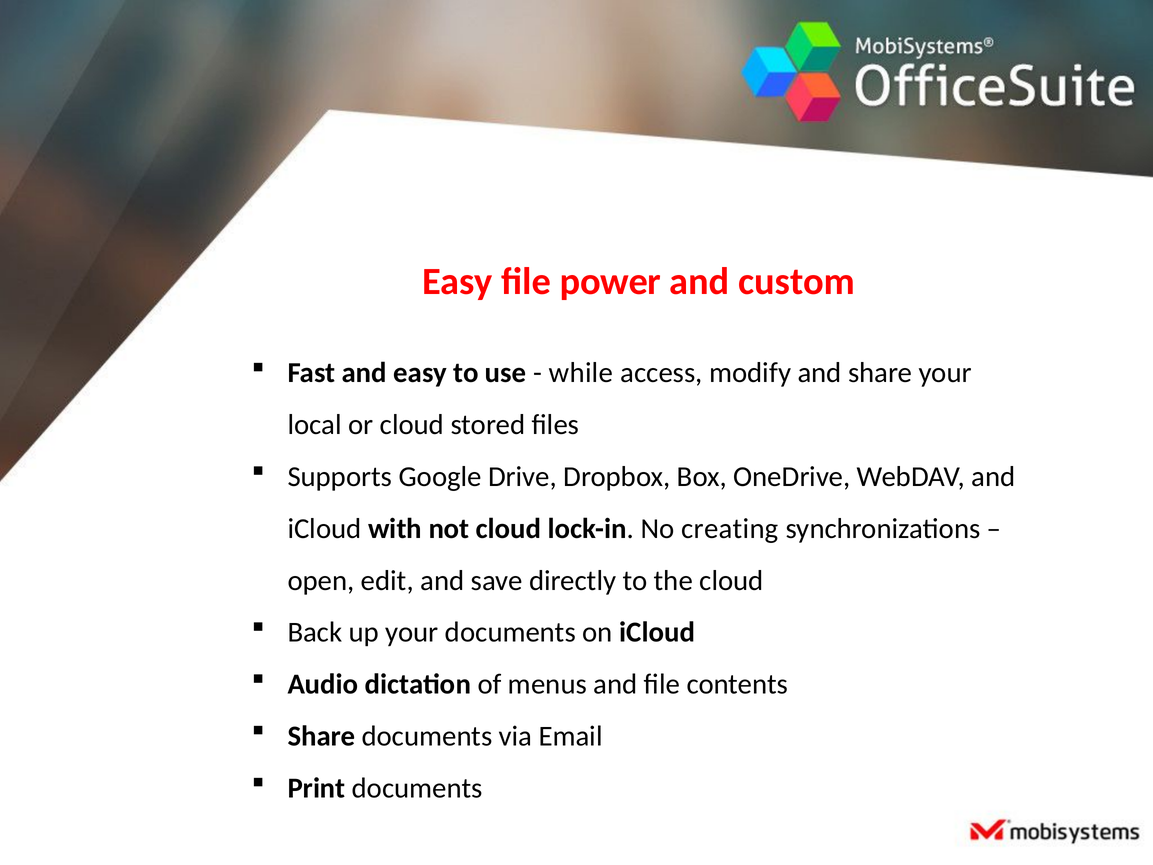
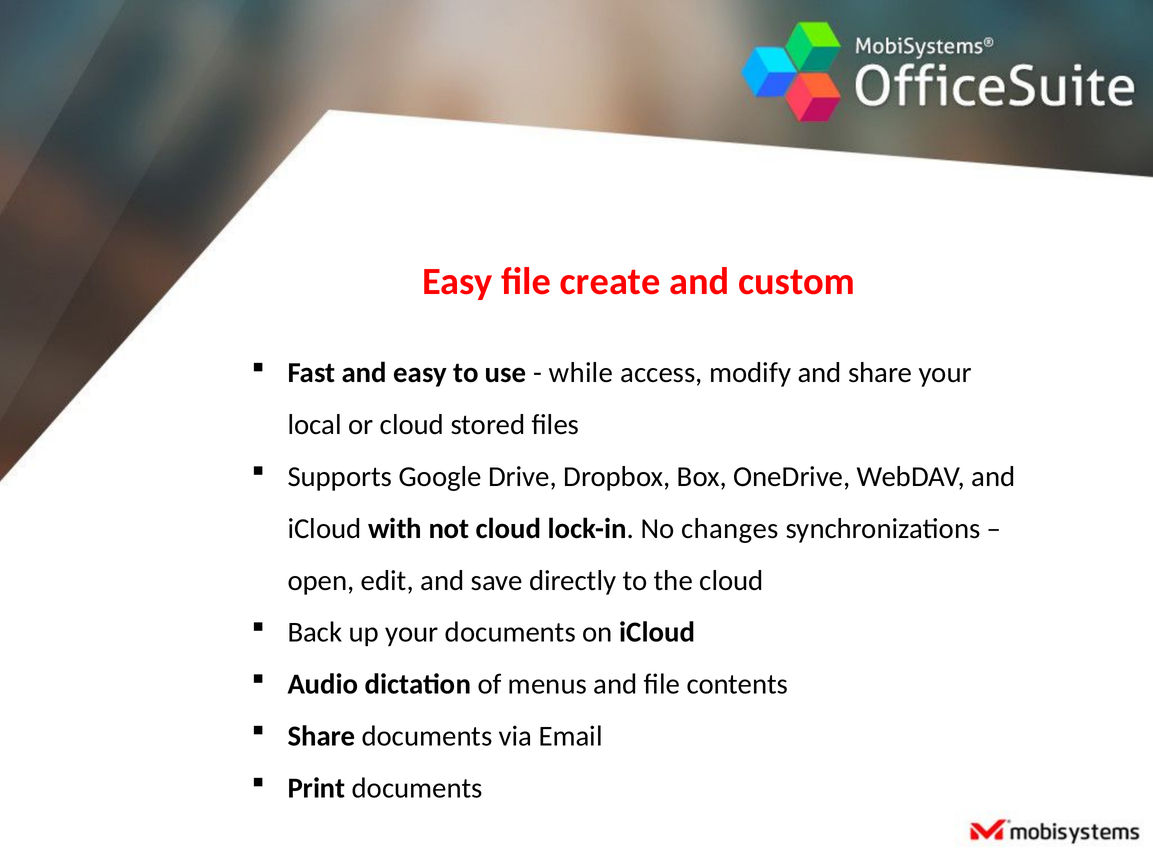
power: power -> create (610, 281)
creating: creating -> changes (730, 528)
